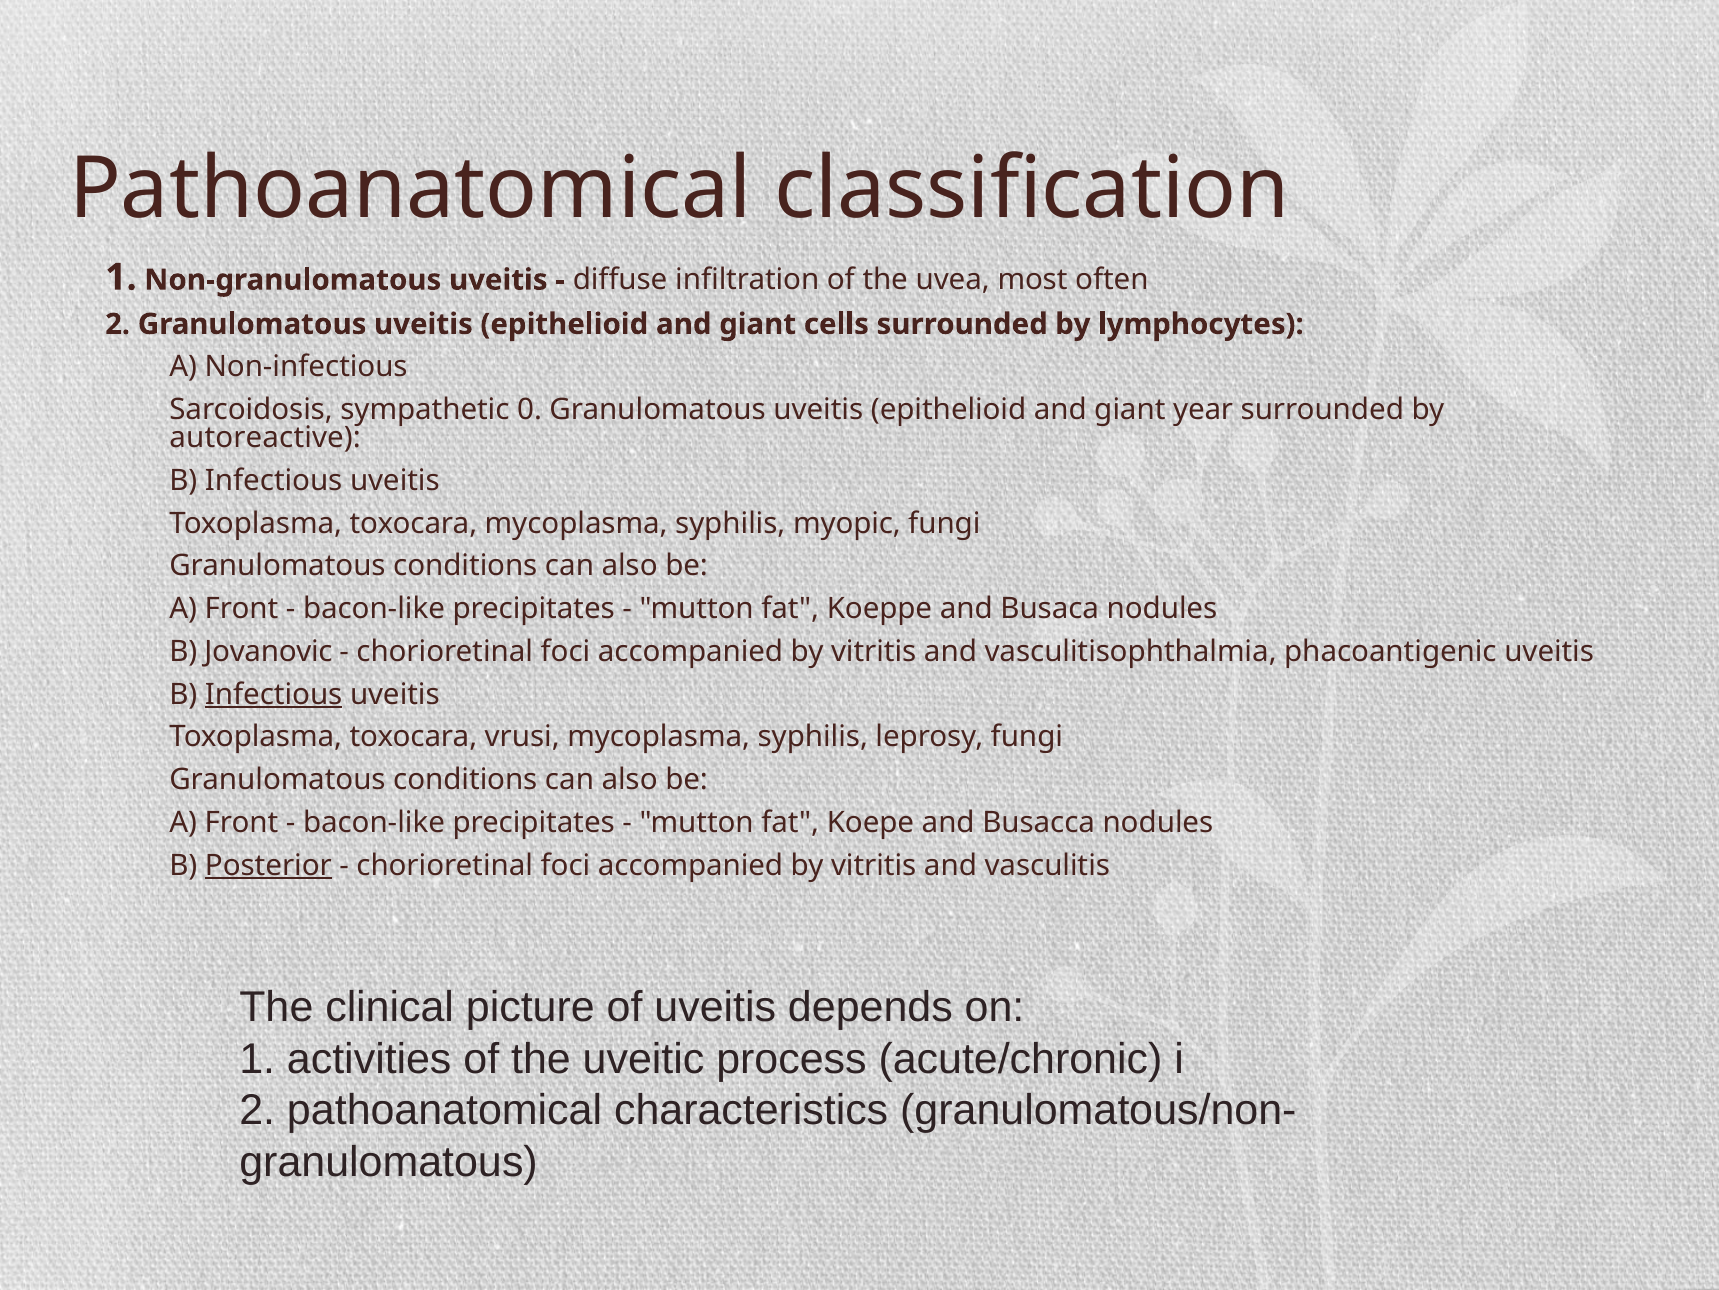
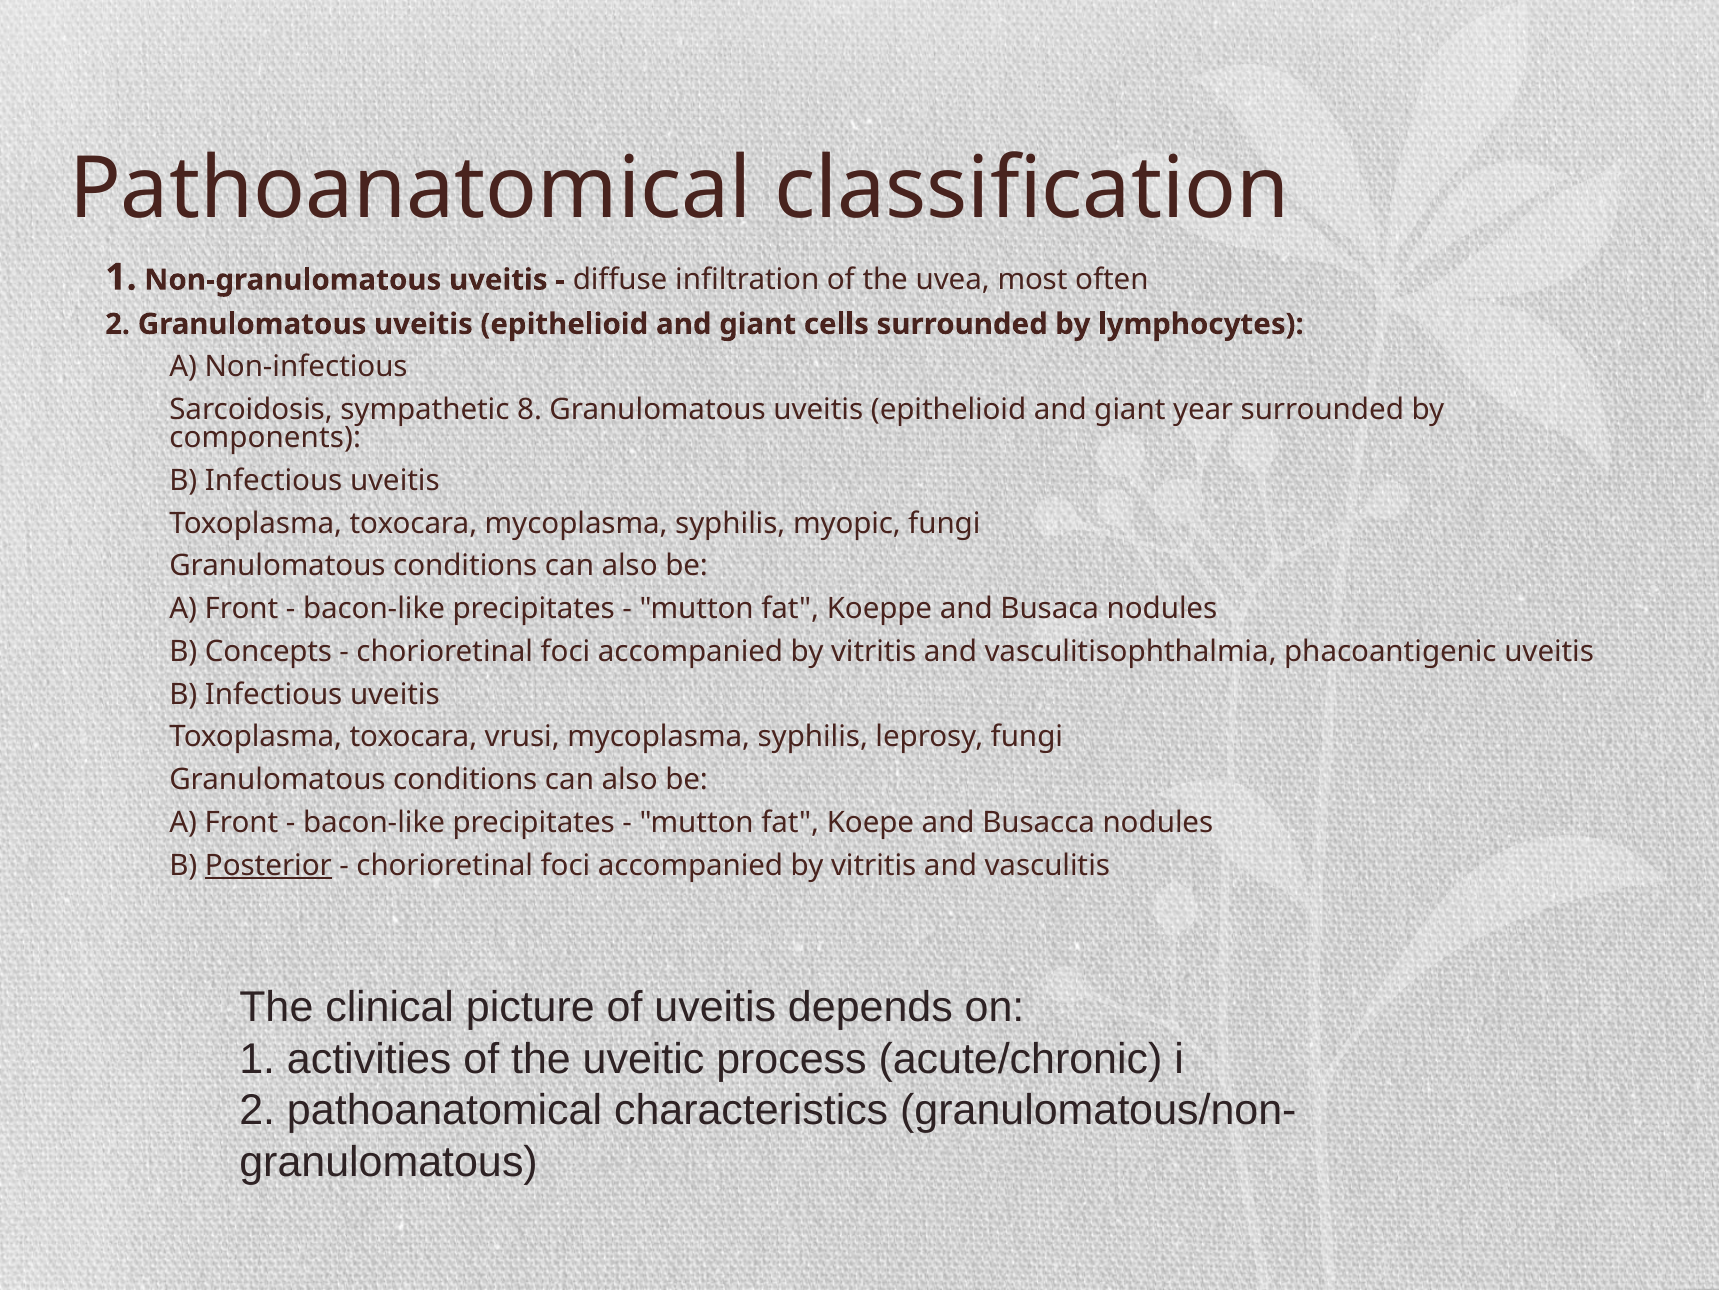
0: 0 -> 8 (530, 409)
autoreactive: autoreactive -> components (265, 438)
Jovanovic: Jovanovic -> Concepts (268, 651)
Infectious underline: present -> none (274, 694)
